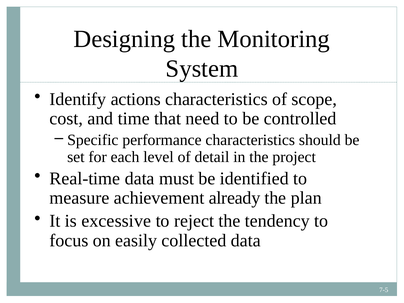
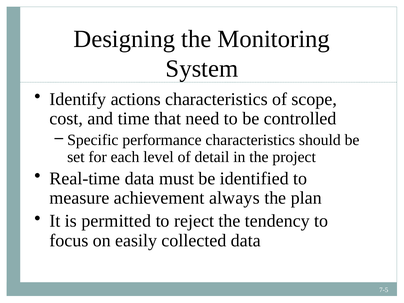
already: already -> always (234, 198)
excessive: excessive -> permitted (116, 221)
